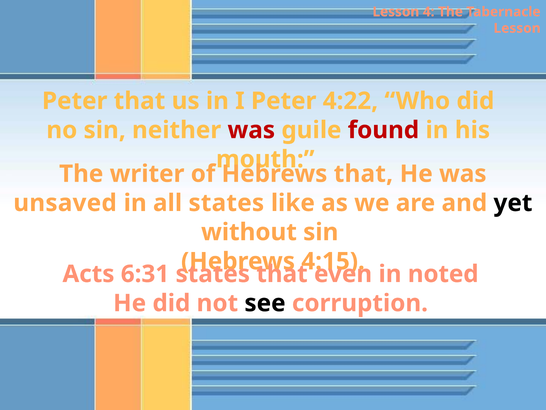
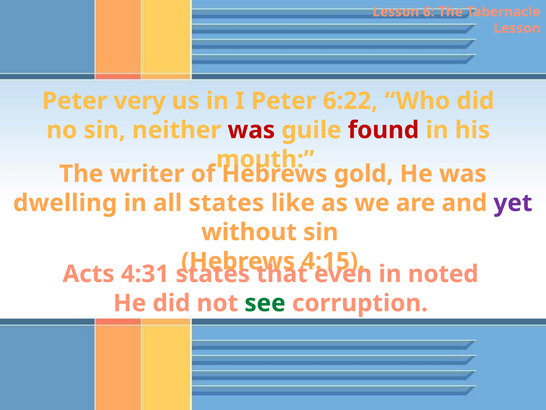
4: 4 -> 6 (429, 12)
Peter that: that -> very (140, 101)
4:22: 4:22 -> 6:22 (350, 101)
that: that -> gold (364, 174)
unsaved: unsaved -> dwelling (65, 203)
yet colour: black -> purple (513, 203)
6:31: 6:31 -> 4:31 (145, 274)
see colour: black -> green (265, 303)
